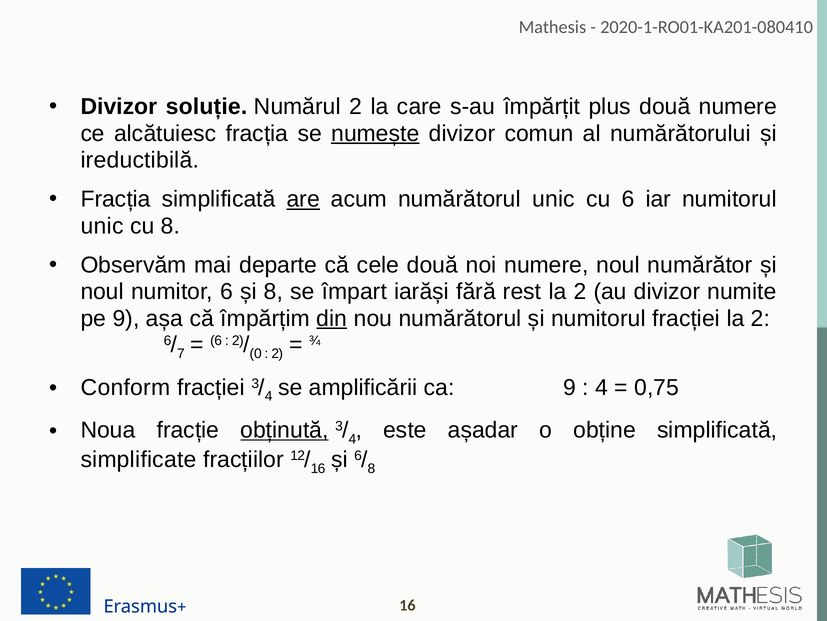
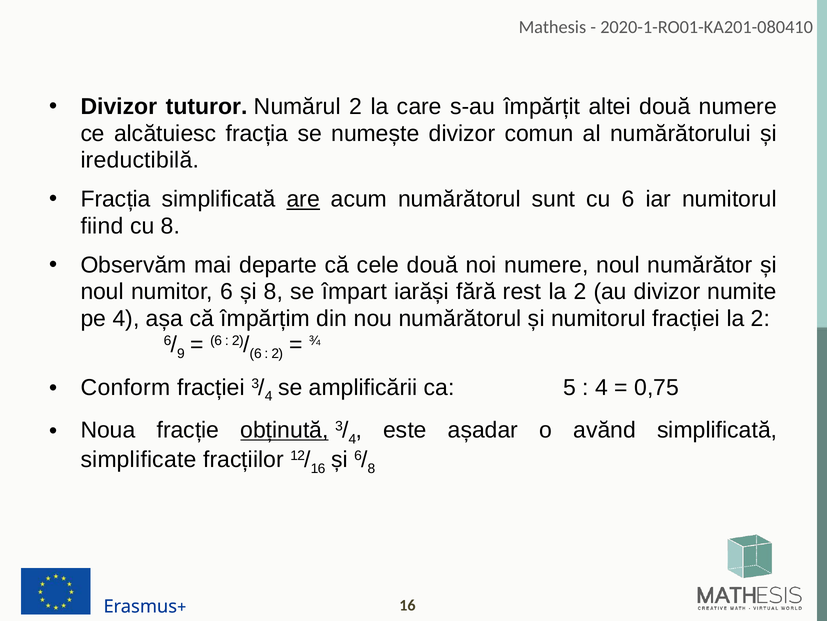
soluție: soluție -> tuturor (207, 107)
plus: plus -> altei (610, 107)
numește underline: present -> none (375, 133)
numărătorul unic: unic -> sunt (554, 199)
unic: unic -> fiind (102, 226)
pe 9: 9 -> 4 (126, 318)
din underline: present -> none (332, 318)
7: 7 -> 9 (181, 353)
0: 0 -> 6 (256, 353)
ca 9: 9 -> 5 (570, 387)
obține: obține -> avănd (605, 430)
